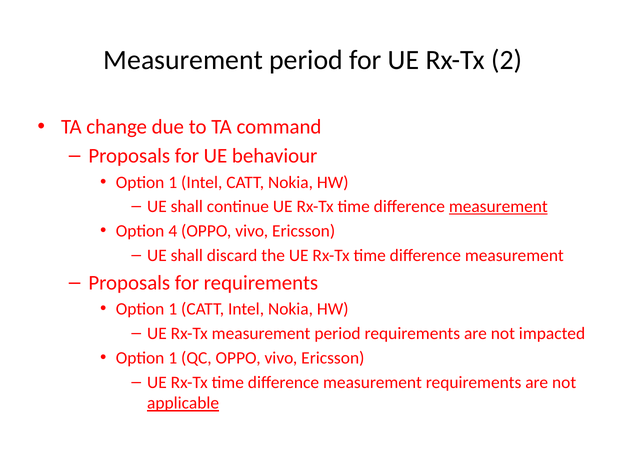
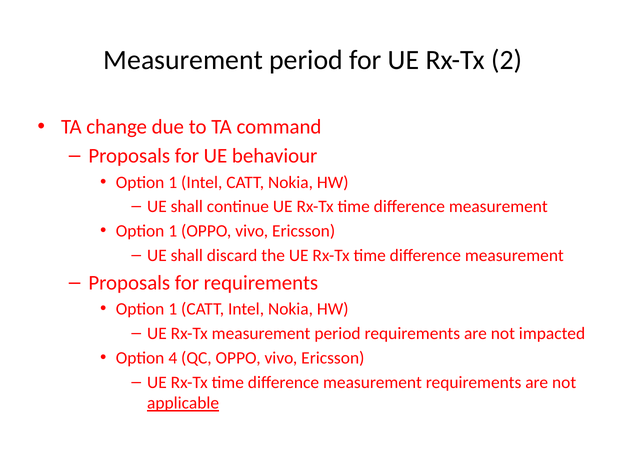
measurement underline: present -> none (498, 206)
4: 4 -> 1 (173, 231)
1: 1 -> 4 (173, 358)
